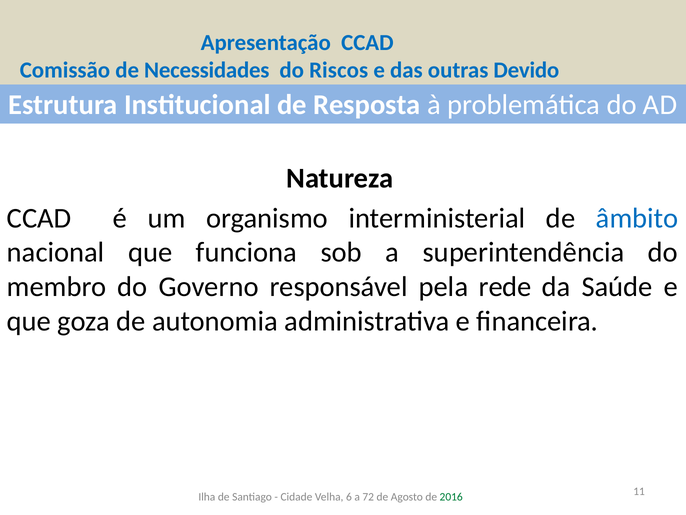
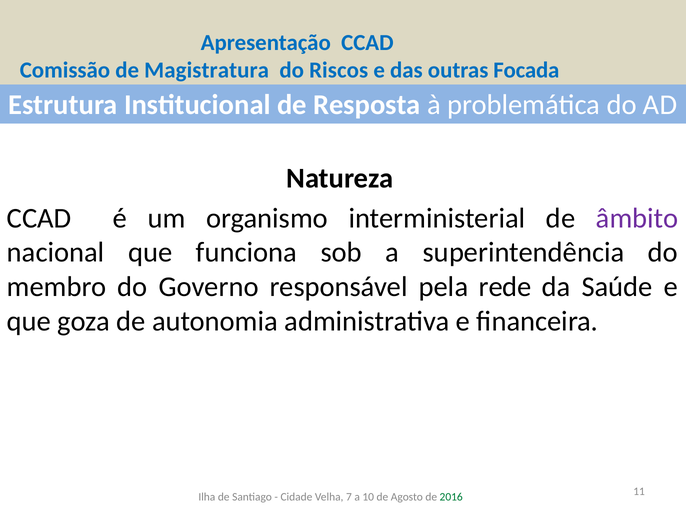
Necessidades: Necessidades -> Magistratura (207, 70)
Devido: Devido -> Focada (526, 70)
âmbito colour: blue -> purple (637, 218)
6: 6 -> 7 (349, 496)
72: 72 -> 10 (368, 496)
